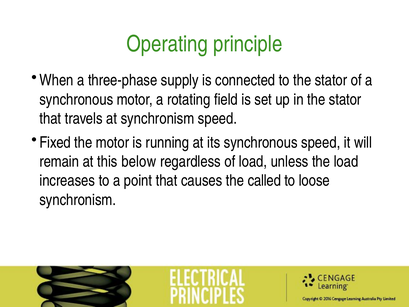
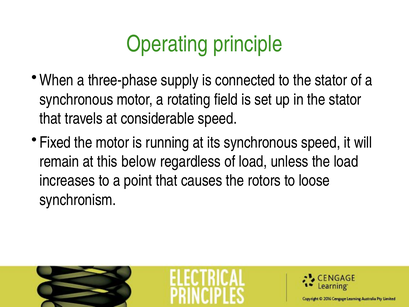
at synchronism: synchronism -> considerable (158, 118)
called: called -> rotors (264, 181)
